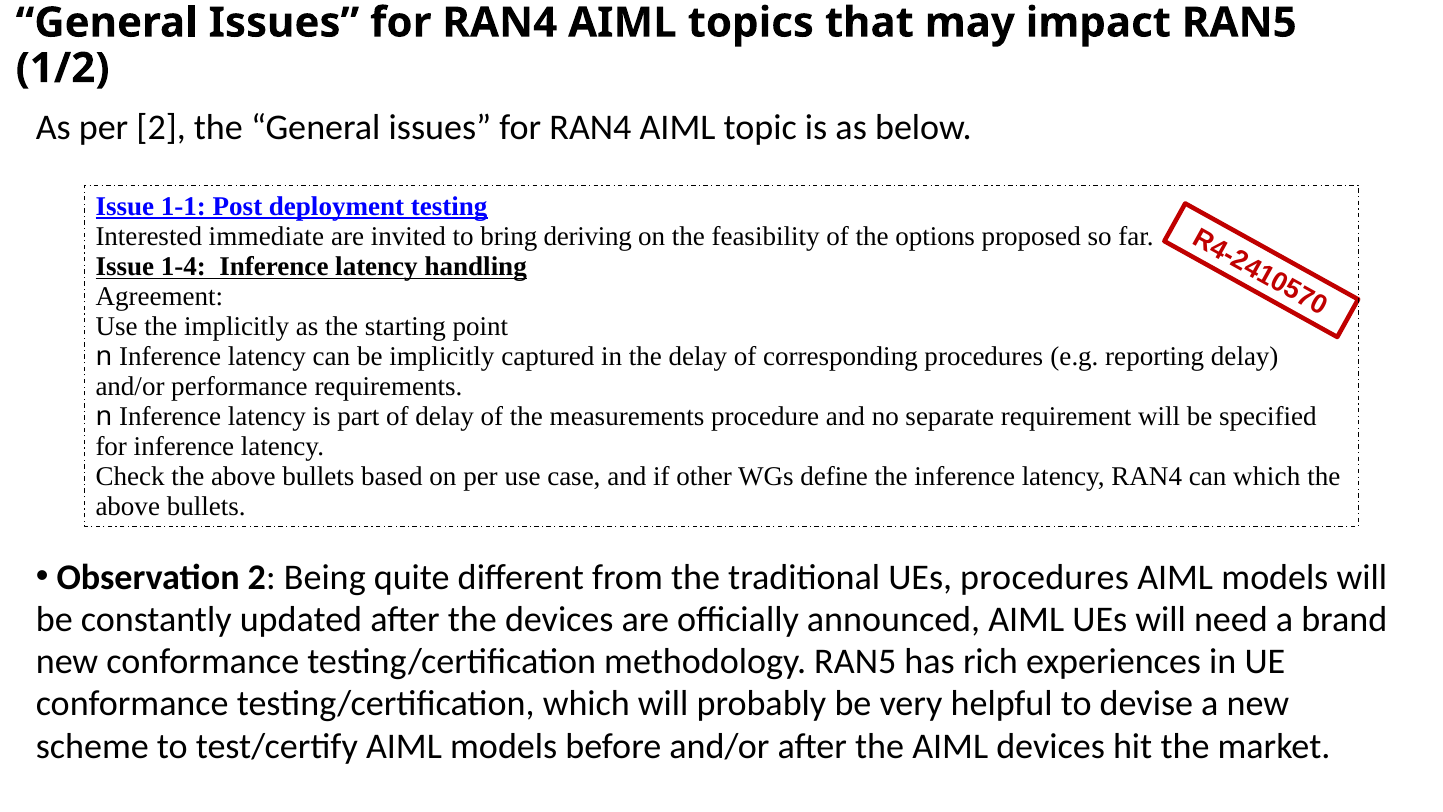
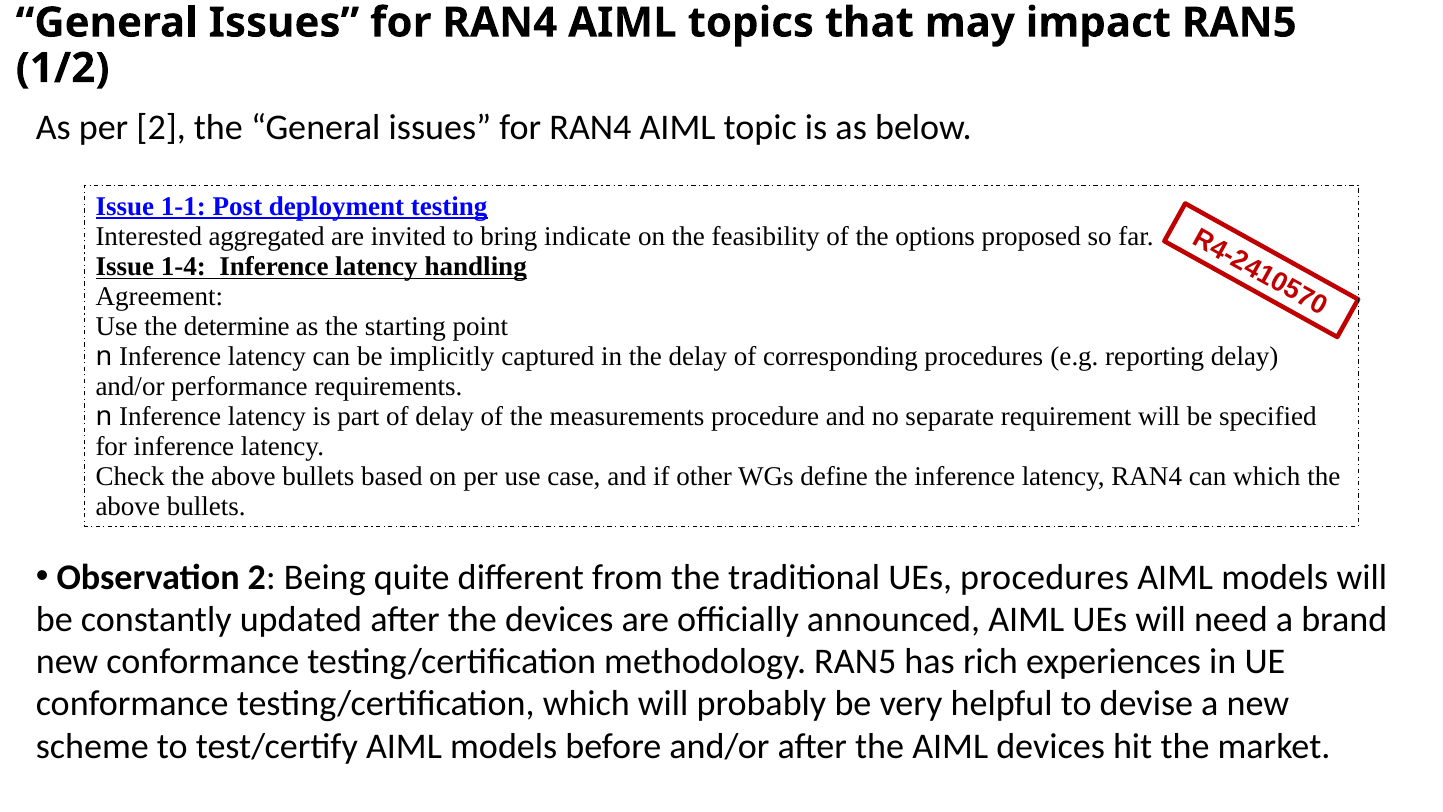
immediate: immediate -> aggregated (267, 236)
deriving: deriving -> indicate (588, 236)
the implicitly: implicitly -> determine (237, 326)
